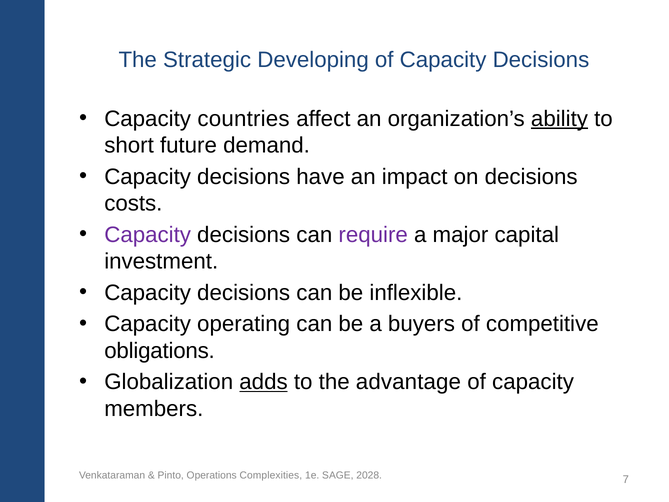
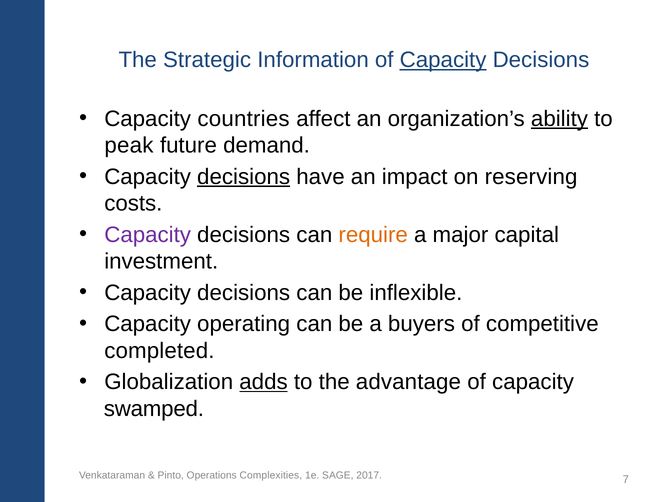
Developing: Developing -> Information (313, 60)
Capacity underline: none -> present (443, 60)
short: short -> peak (129, 145)
decisions underline: none -> present (244, 177)
on decisions: decisions -> reserving (531, 177)
require colour: purple -> orange (373, 235)
obligations: obligations -> completed (159, 351)
members: members -> swamped (154, 408)
2028: 2028 -> 2017 (369, 475)
